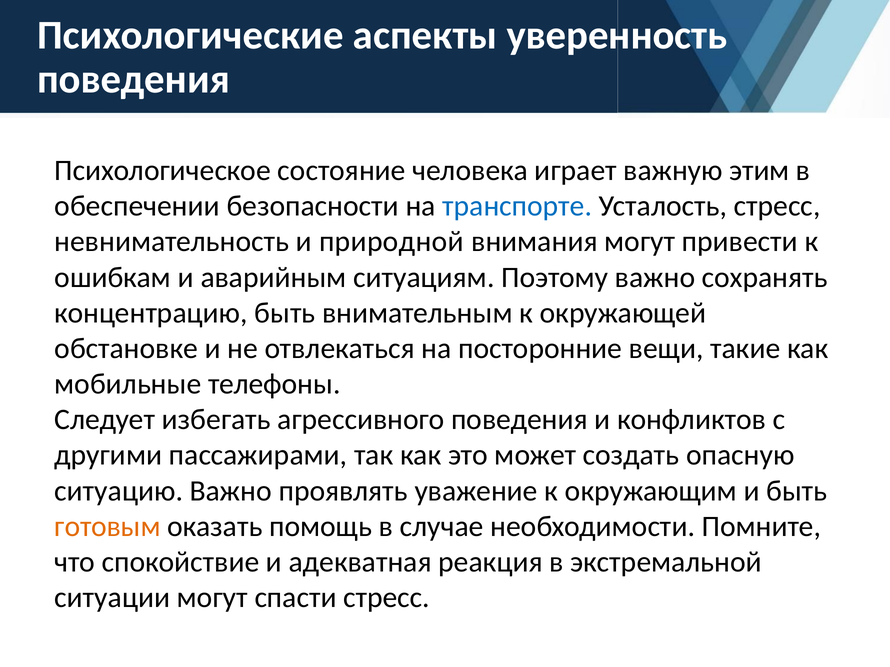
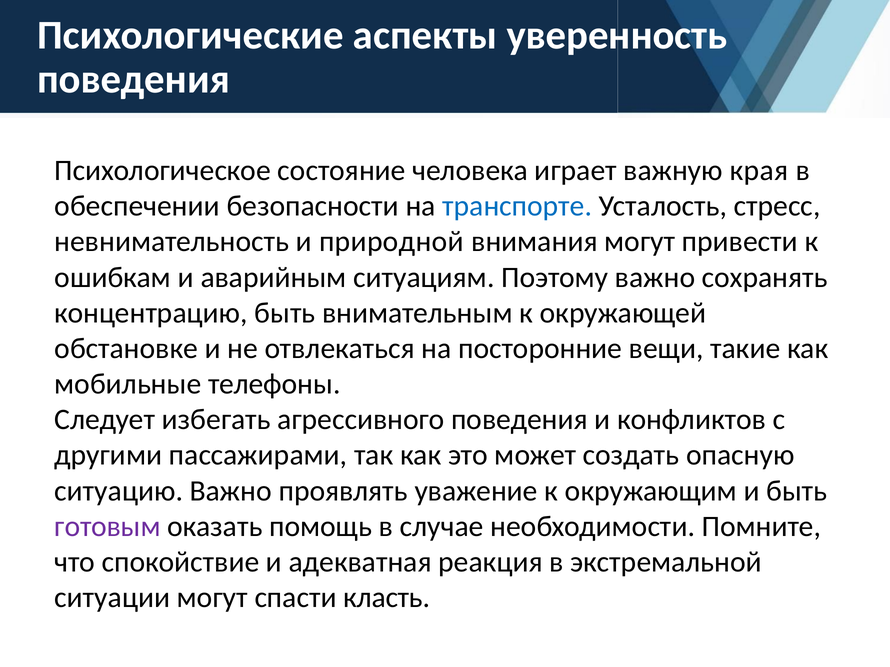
этим: этим -> края (759, 171)
готовым colour: orange -> purple (108, 527)
спасти стресс: стресс -> класть (387, 598)
